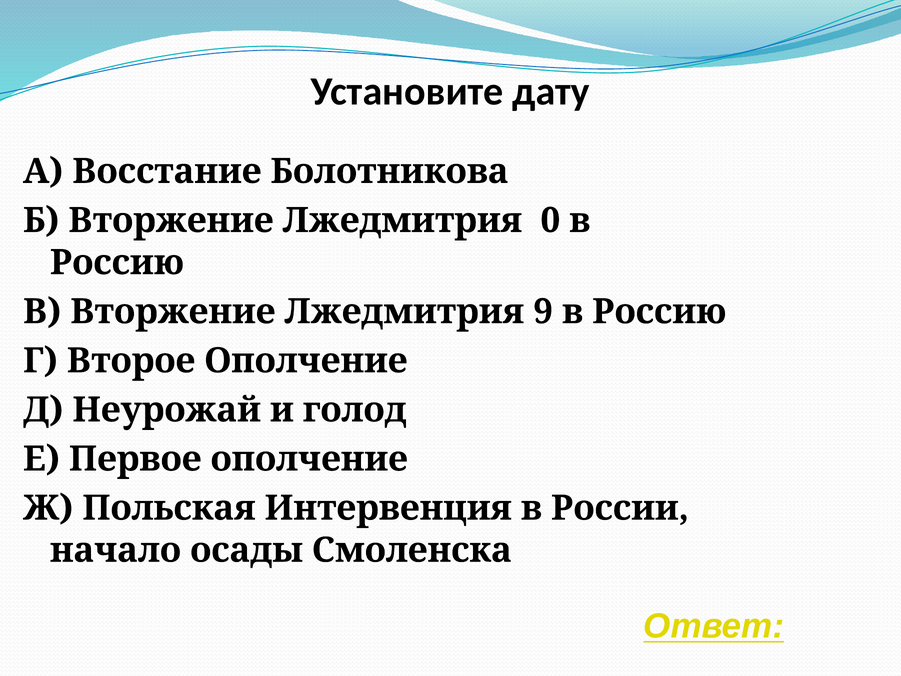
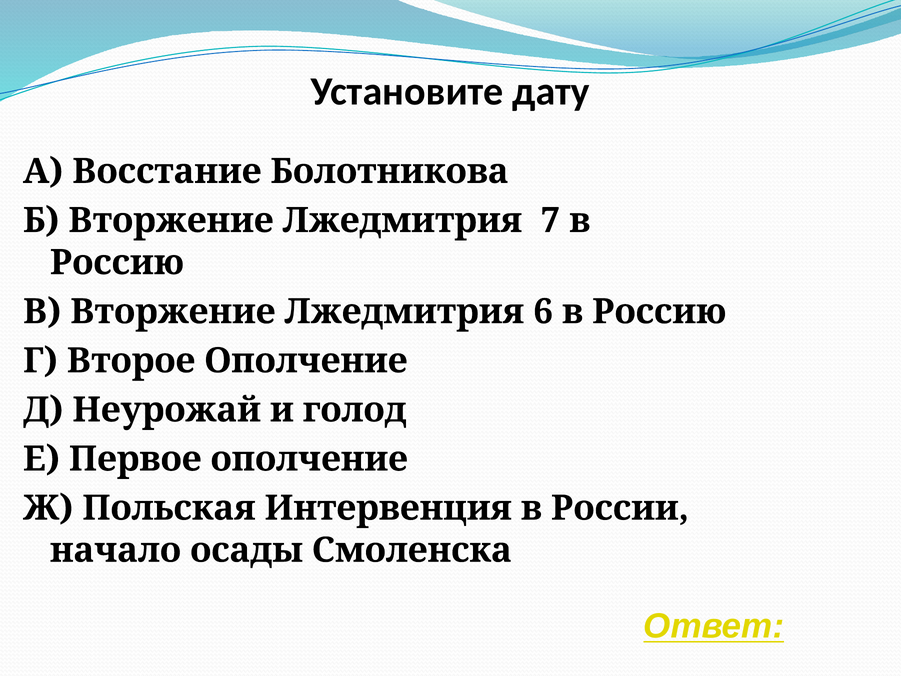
0: 0 -> 7 (550, 220)
9: 9 -> 6 (543, 312)
